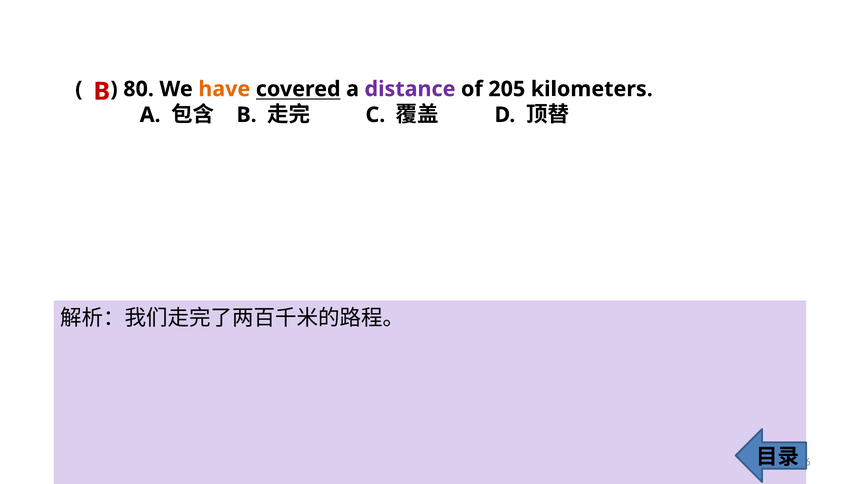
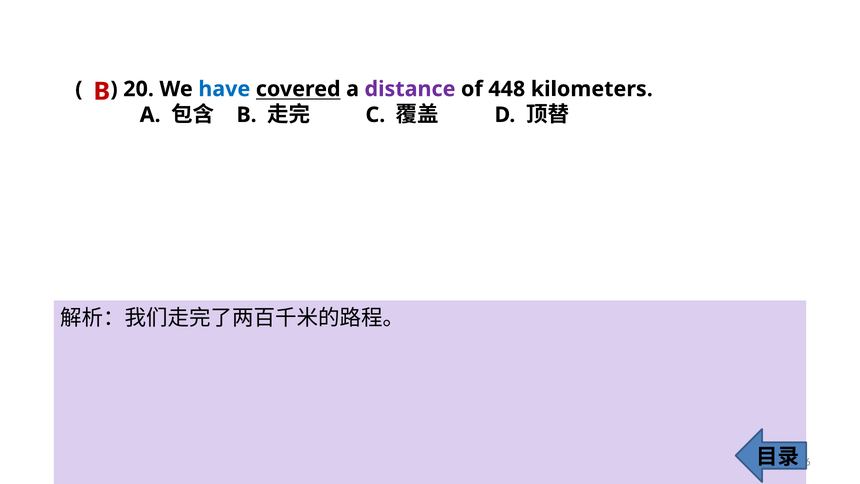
80: 80 -> 20 (139, 89)
have colour: orange -> blue (224, 89)
205: 205 -> 448 (507, 89)
